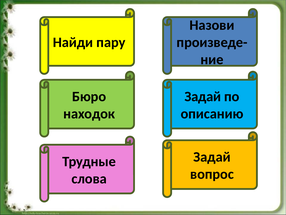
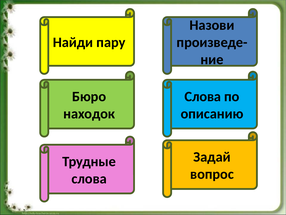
Задай: Задай -> Слова (203, 96)
